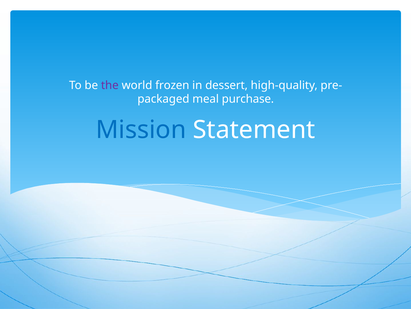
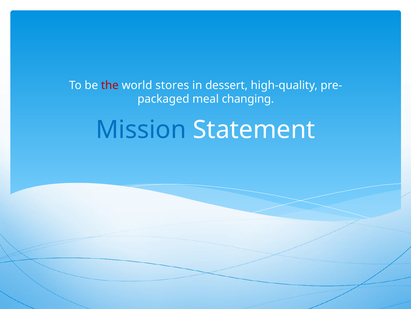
the colour: purple -> red (110, 85)
frozen: frozen -> stores (172, 85)
purchase: purchase -> changing (248, 99)
